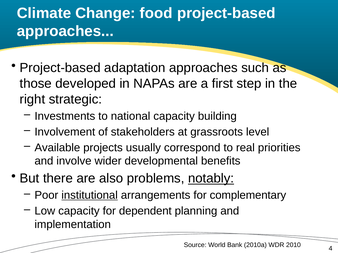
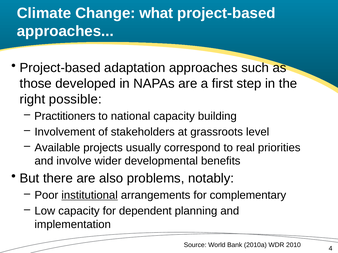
food: food -> what (156, 13)
strategic: strategic -> possible (75, 100)
Investments: Investments -> Practitioners (65, 116)
notably underline: present -> none (211, 179)
